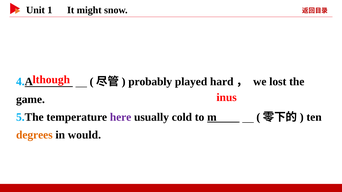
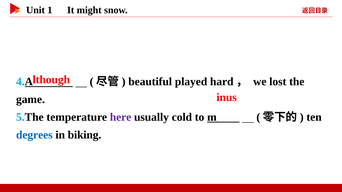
probably: probably -> beautiful (150, 82)
degrees colour: orange -> blue (34, 135)
would: would -> biking (85, 135)
